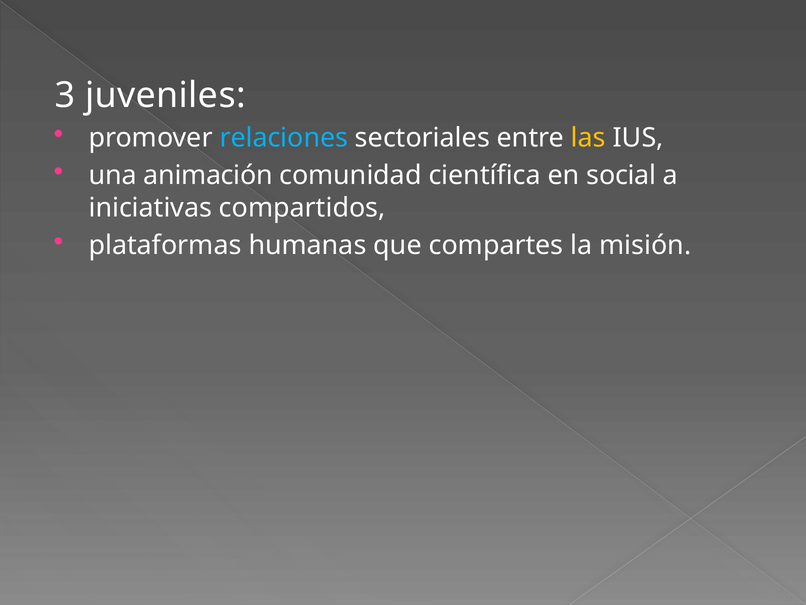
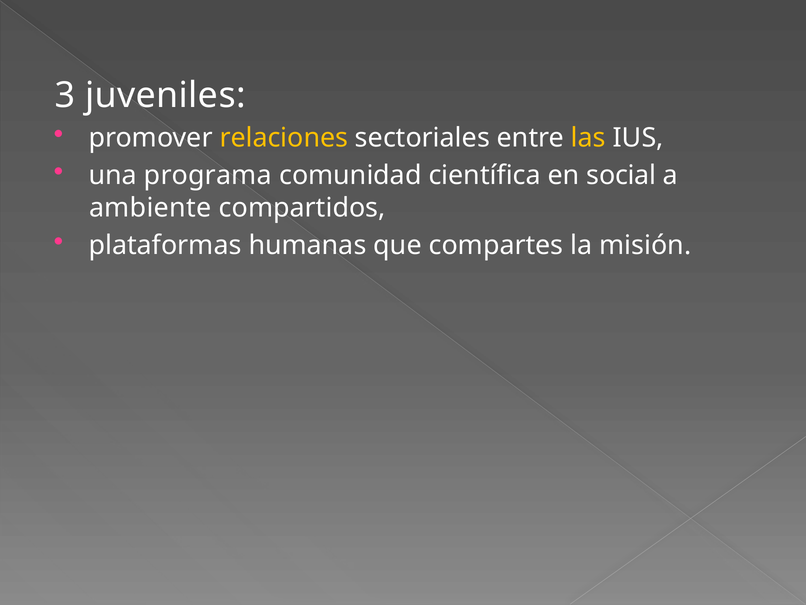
relaciones colour: light blue -> yellow (284, 138)
animación: animación -> programa (208, 175)
iniciativas: iniciativas -> ambiente (150, 208)
